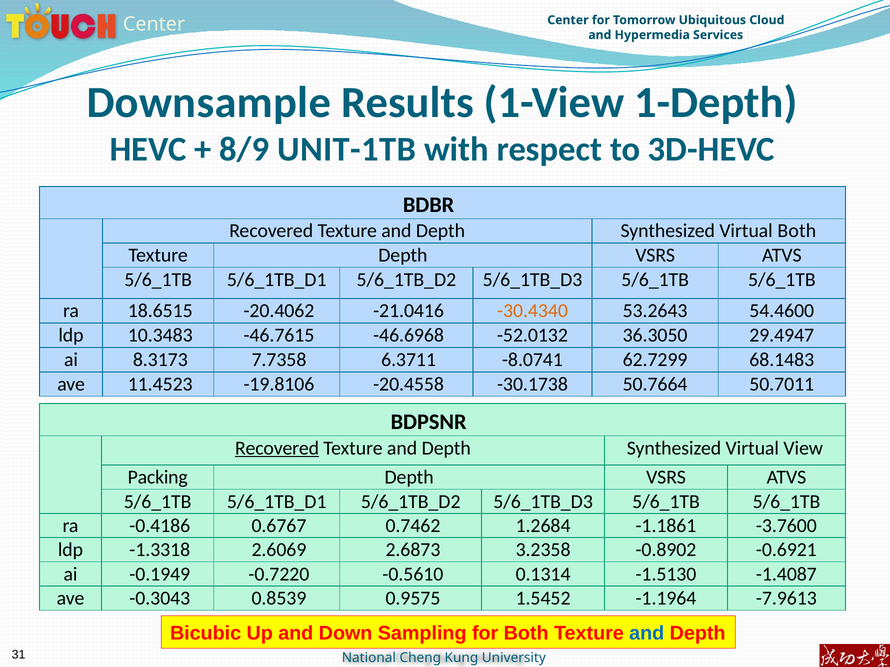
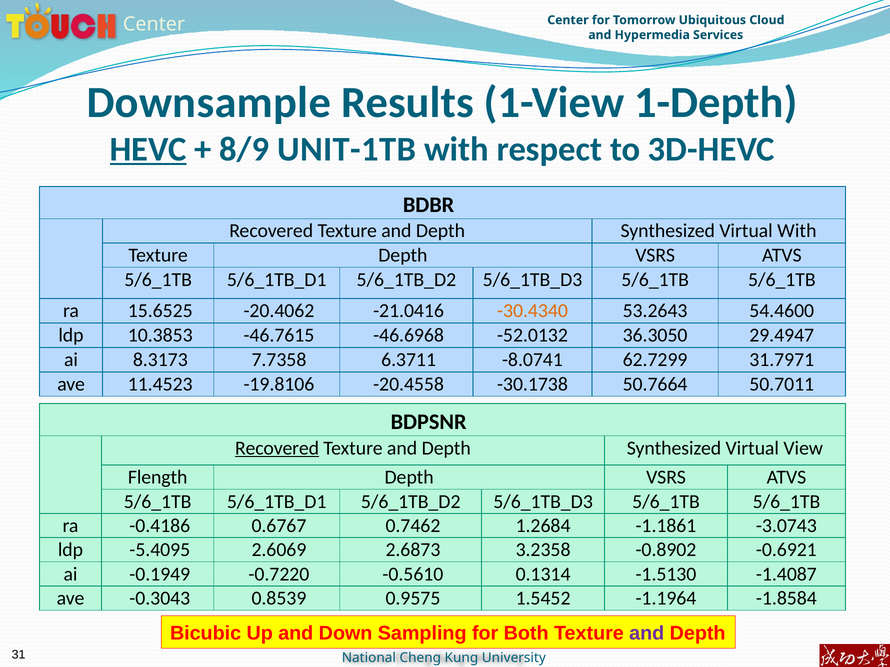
HEVC underline: none -> present (148, 149)
Virtual Both: Both -> With (797, 231)
18.6515: 18.6515 -> 15.6525 (160, 311)
10.3483: 10.3483 -> 10.3853 (160, 336)
68.1483: 68.1483 -> 31.7971 (782, 360)
Packing: Packing -> Flength (158, 478)
-3.7600: -3.7600 -> -3.0743 (786, 526)
-1.3318: -1.3318 -> -5.4095 (160, 550)
-7.9613: -7.9613 -> -1.8584 (786, 599)
and colour: blue -> purple (647, 634)
